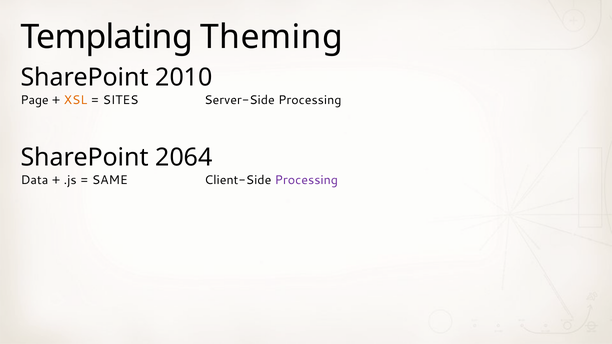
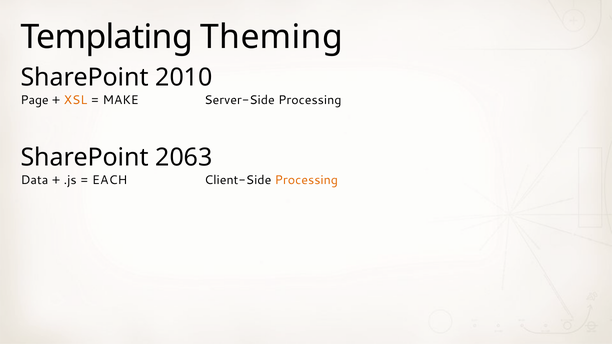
SITES: SITES -> MAKE (121, 100)
2064: 2064 -> 2063 (184, 157)
SAME: SAME -> EACH (110, 180)
Processing colour: purple -> orange (306, 180)
